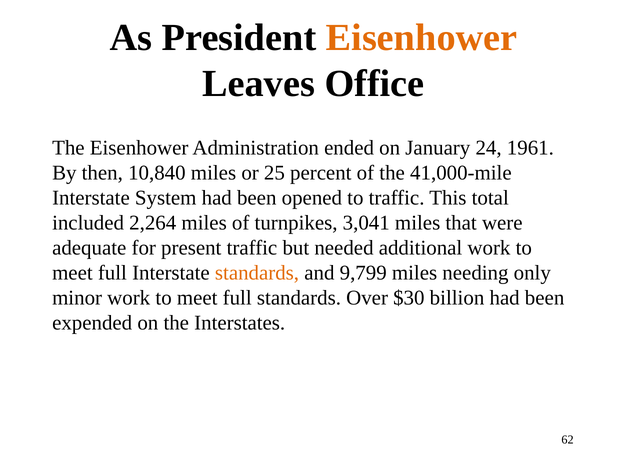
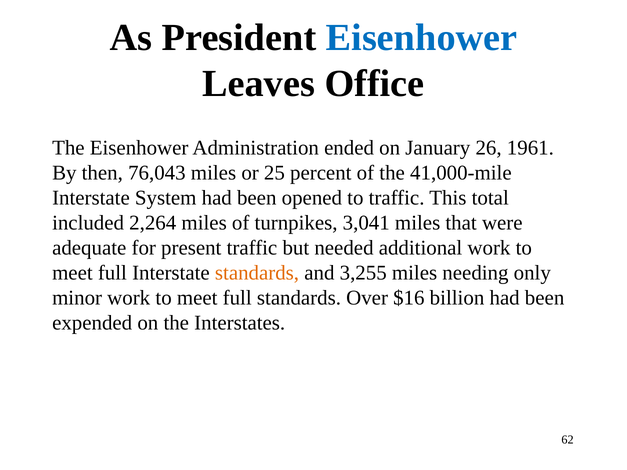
Eisenhower colour: orange -> blue (422, 38)
24: 24 -> 26 (489, 148)
10,840: 10,840 -> 76,043 (157, 173)
9,799: 9,799 -> 3,255 (363, 273)
$30: $30 -> $16 (409, 298)
